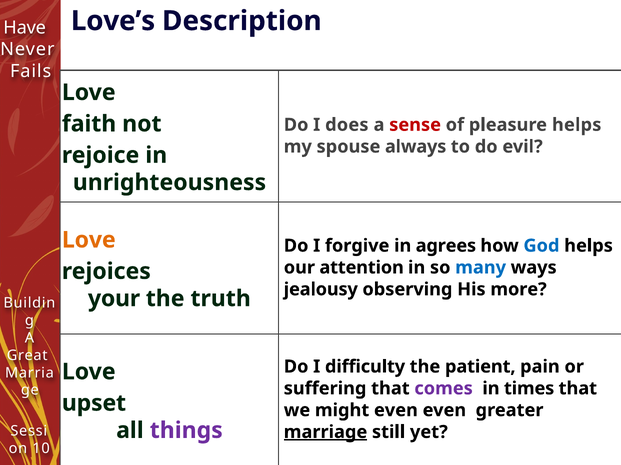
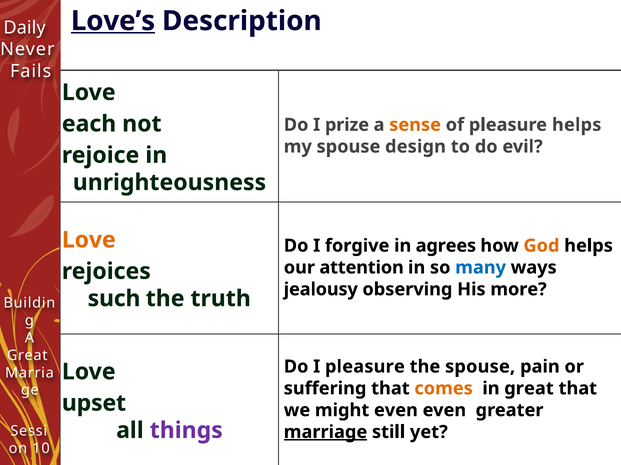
Love’s underline: none -> present (113, 21)
Have: Have -> Daily (25, 28)
faith: faith -> each (89, 124)
does: does -> prize (347, 125)
sense colour: red -> orange (415, 125)
always: always -> design (415, 147)
God colour: blue -> orange (541, 246)
your: your -> such (114, 299)
I difficulty: difficulty -> pleasure (365, 367)
the patient: patient -> spouse (480, 367)
comes colour: purple -> orange (444, 389)
in times: times -> great (529, 389)
